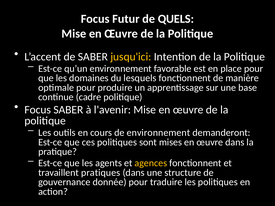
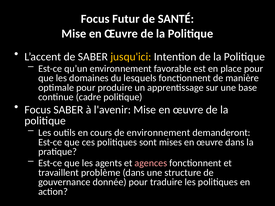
QUELS: QUELS -> SANTÉ (176, 19)
agences colour: yellow -> pink (151, 163)
pratiques: pratiques -> problème (101, 173)
